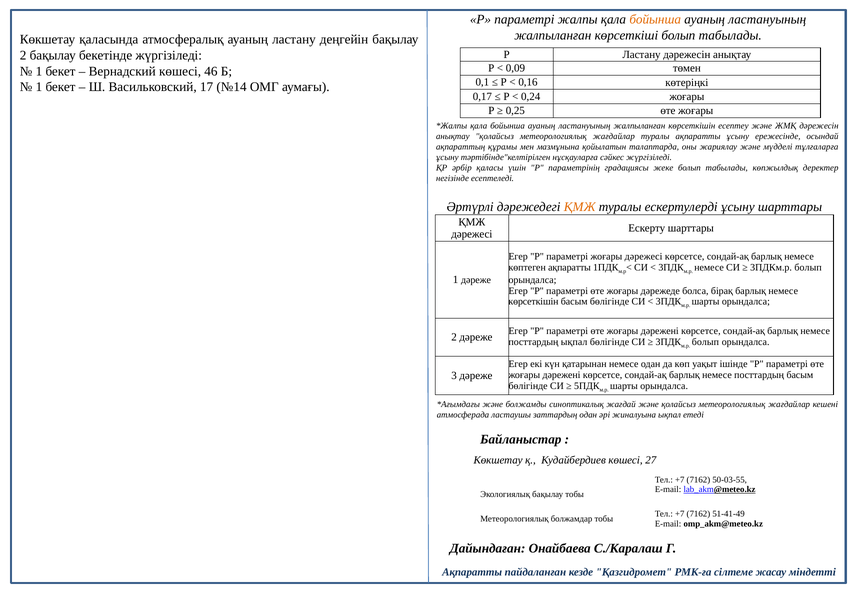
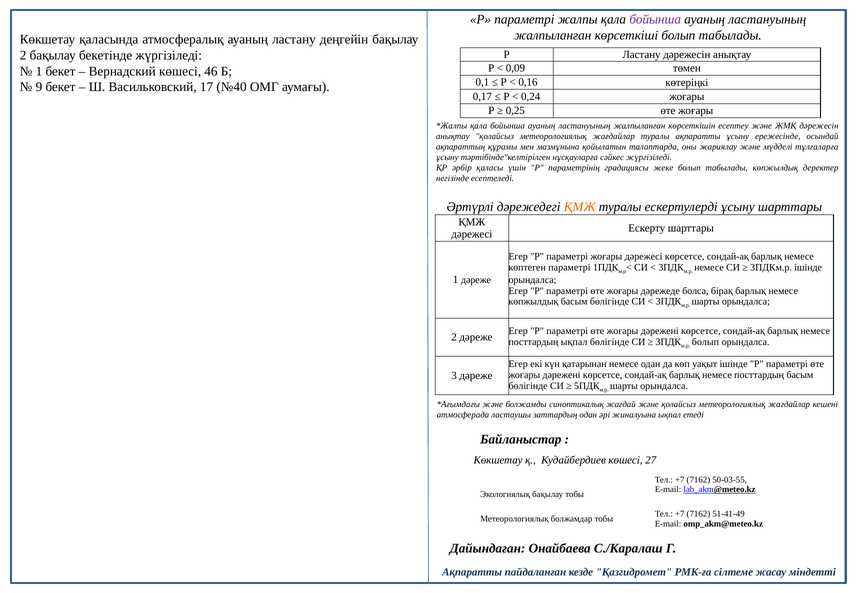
бойынша colour: orange -> purple (655, 20)
1: 1 -> 9 (39, 87)
№14: №14 -> №40 (232, 87)
көптеген ақпаратты: ақпаратты -> параметрі (569, 267)
3ПДКм.р болып: болып -> ішінде (808, 267)
көрсеткішін: көрсеткішін -> көпжылдық (533, 302)
